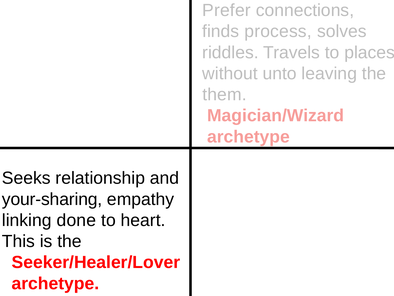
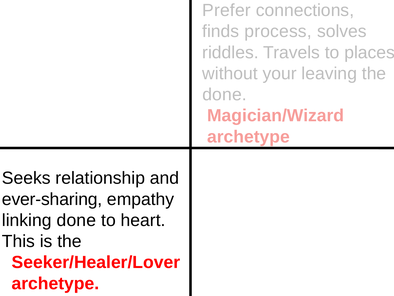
unto: unto -> your (280, 73)
them: them -> done (225, 94)
your-sharing: your-sharing -> ever-sharing (52, 199)
